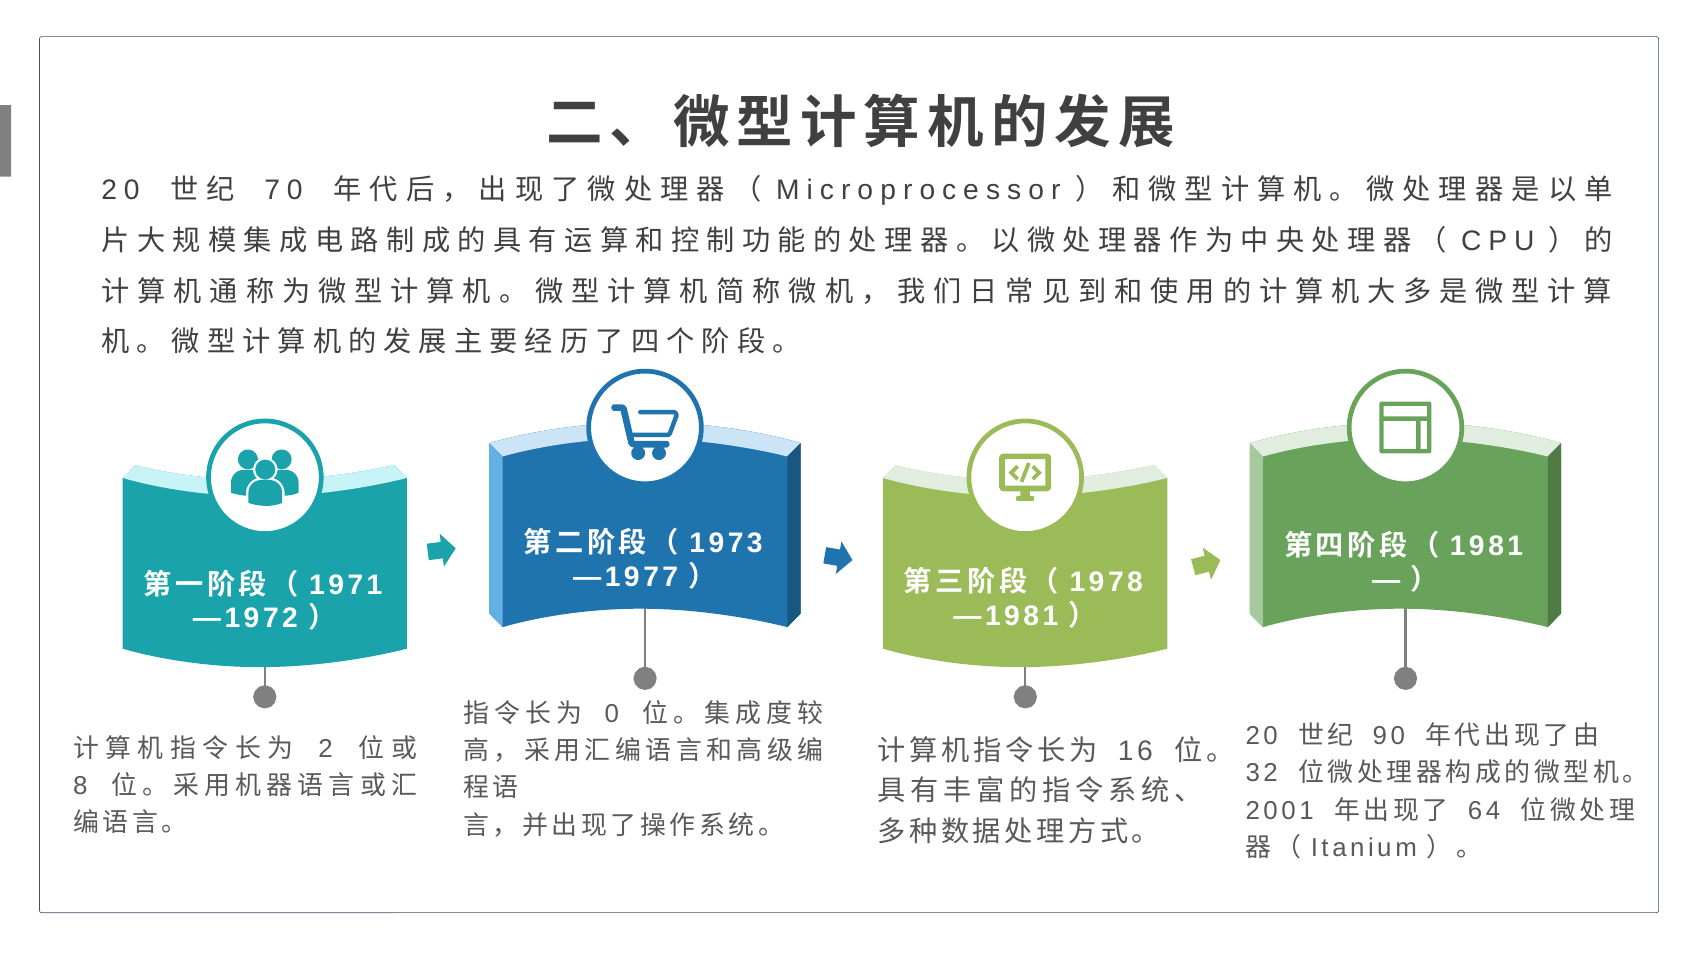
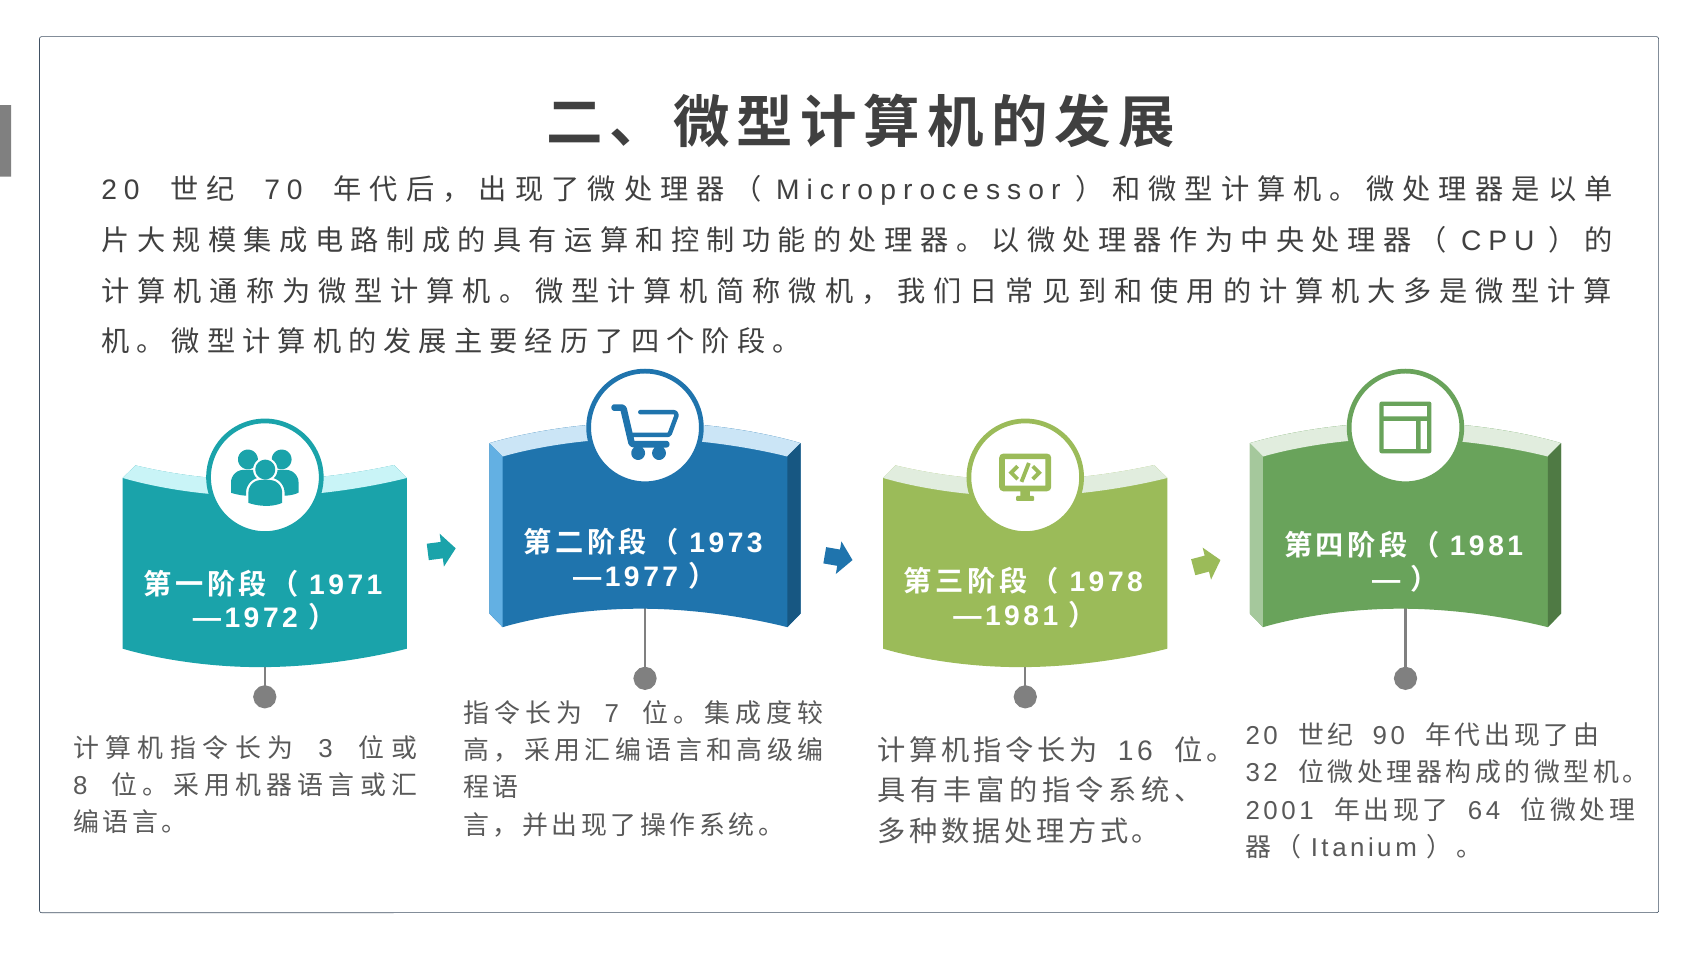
0: 0 -> 7 (612, 714)
2: 2 -> 3 (326, 749)
